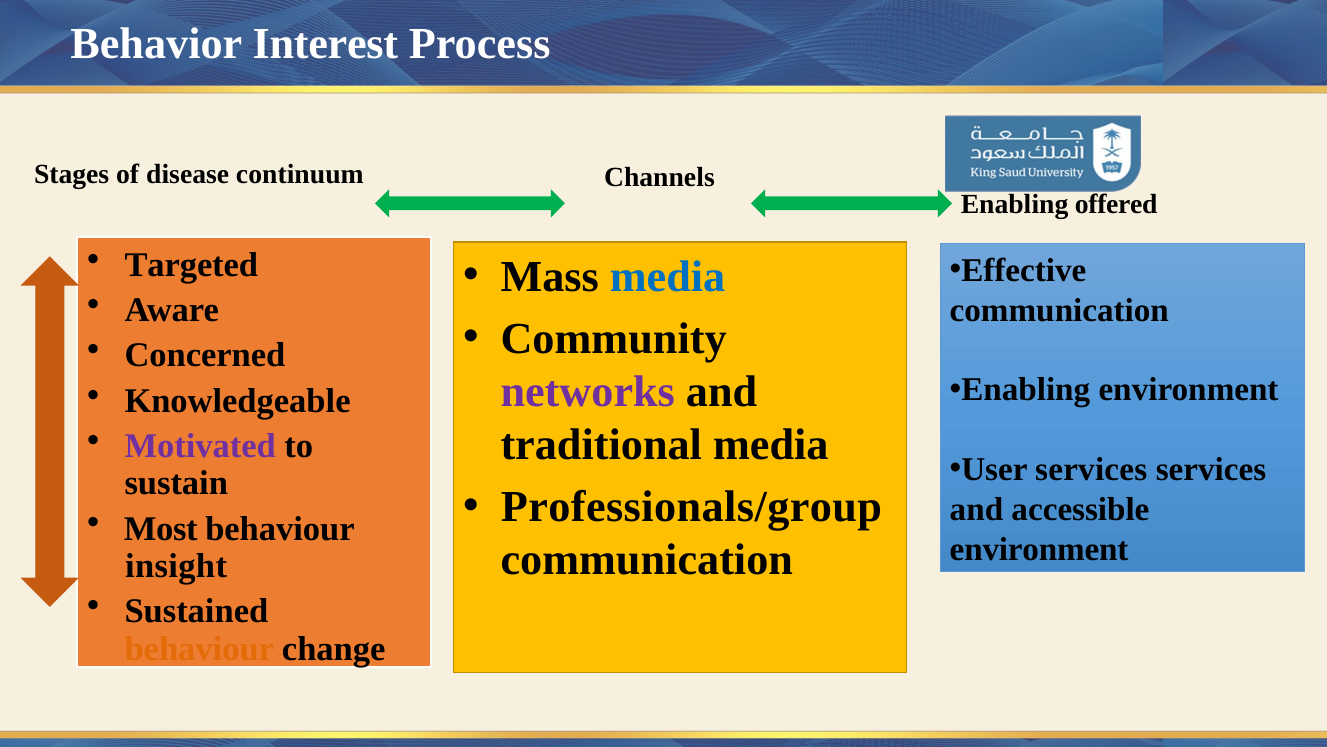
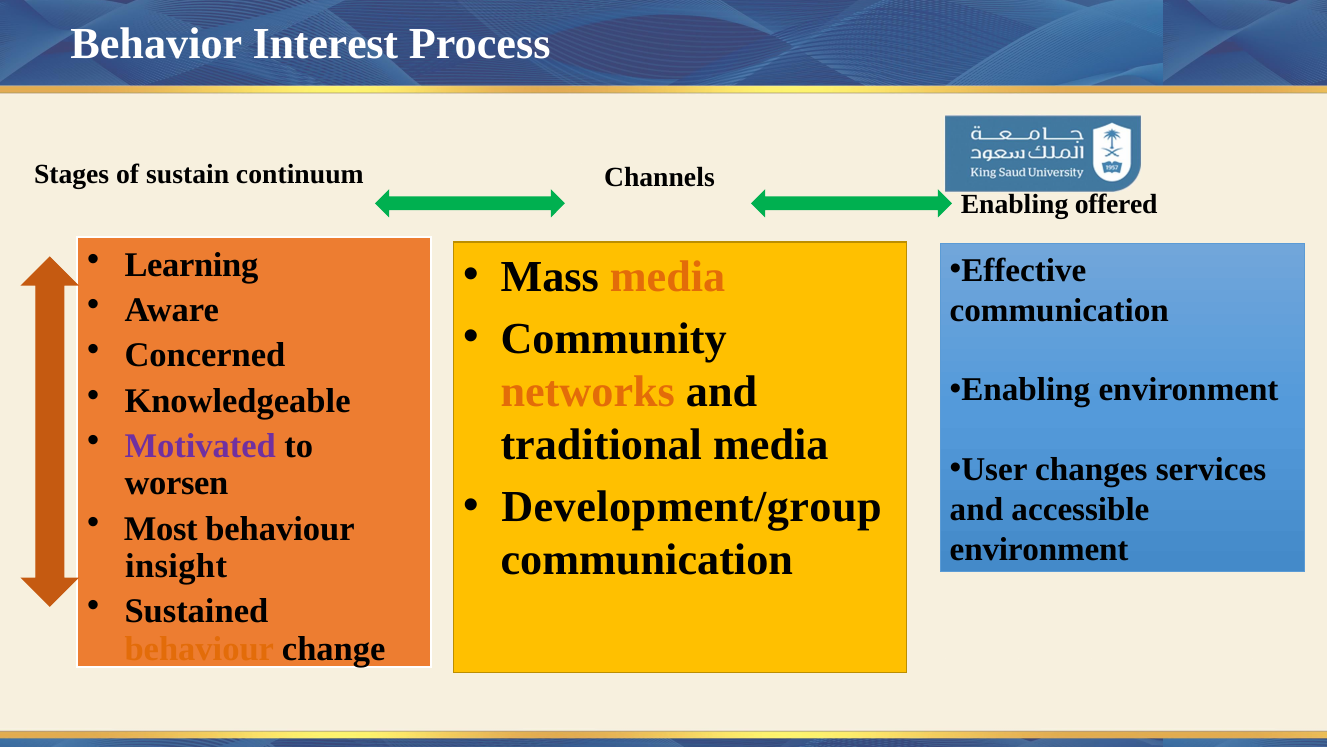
disease: disease -> sustain (188, 174)
Targeted: Targeted -> Learning (191, 265)
media colour: blue -> orange (668, 276)
networks colour: purple -> orange (588, 391)
User services: services -> changes (1091, 469)
sustain: sustain -> worsen (176, 483)
Professionals/group: Professionals/group -> Development/group (691, 506)
